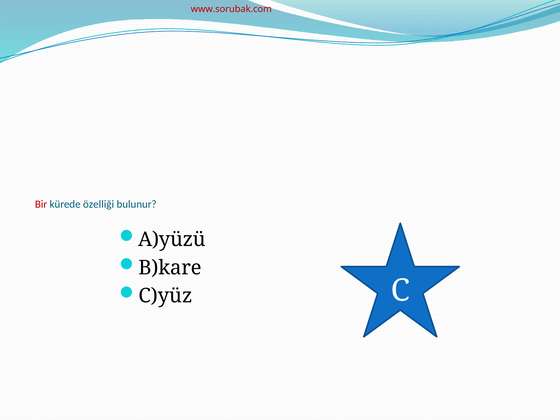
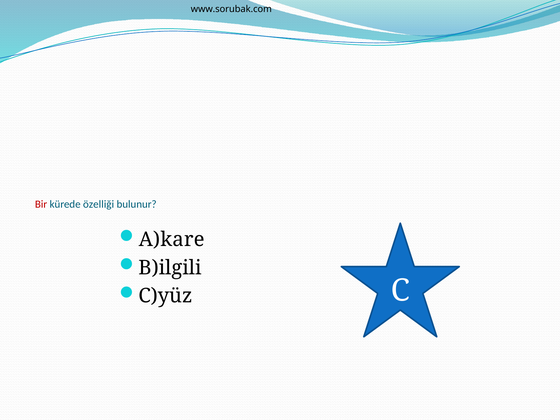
www.sorubak.com colour: red -> black (231, 9)
A)yüzü: A)yüzü -> A)kare (172, 239)
B)kare: B)kare -> B)ilgili (170, 268)
